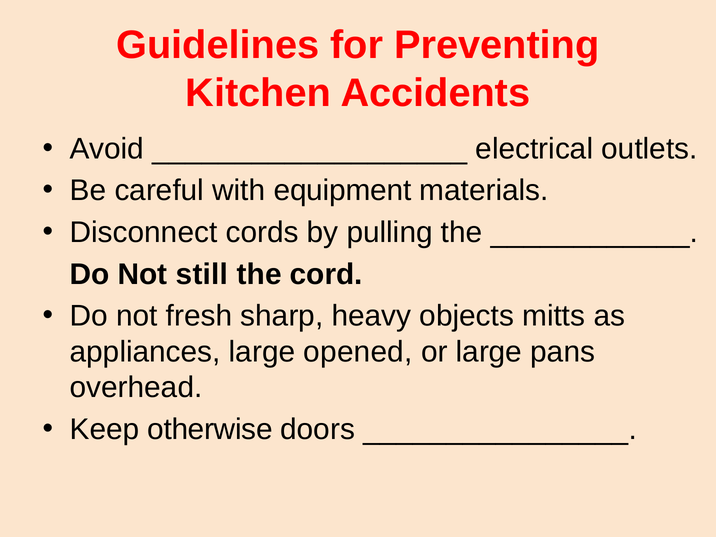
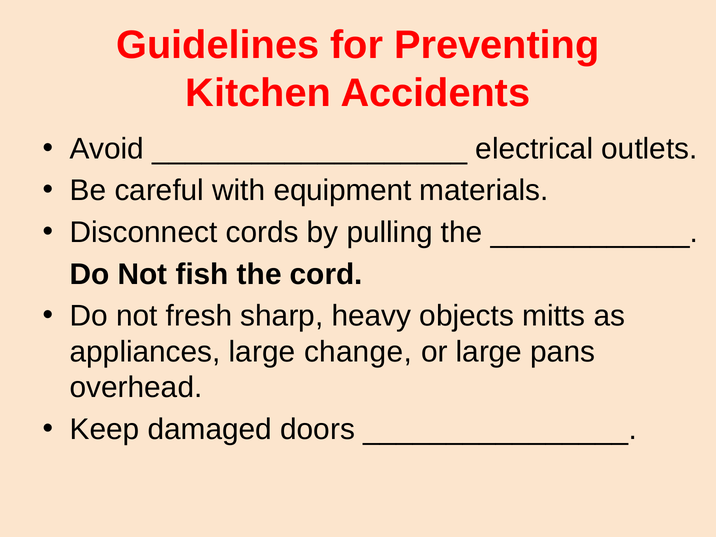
still: still -> fish (202, 274)
opened: opened -> change (358, 352)
otherwise: otherwise -> damaged (210, 429)
